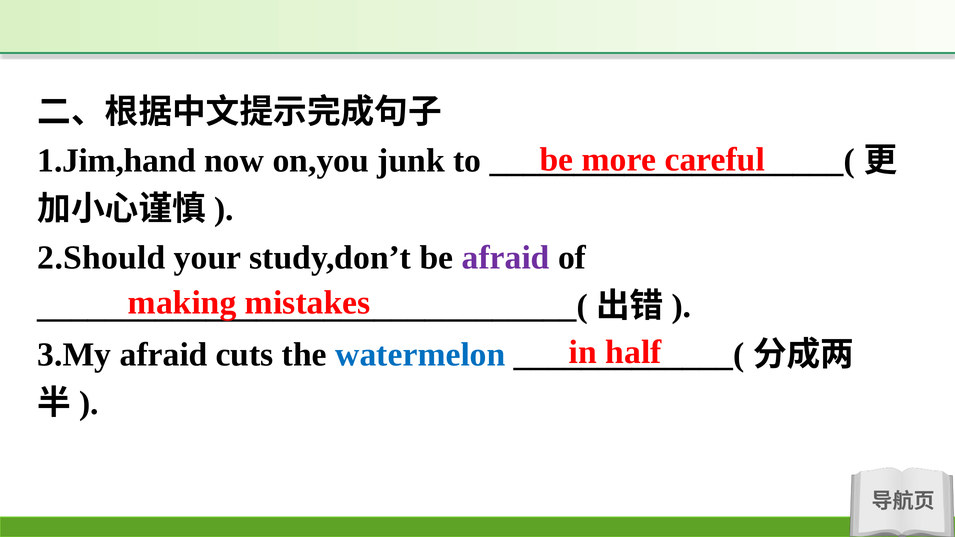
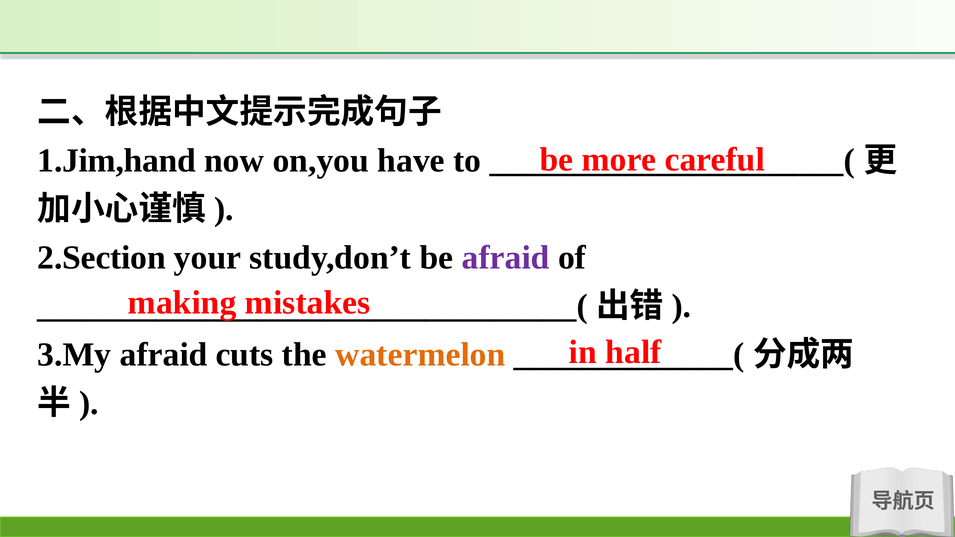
junk: junk -> have (411, 160)
2.Should: 2.Should -> 2.Section (102, 257)
watermelon colour: blue -> orange (420, 355)
